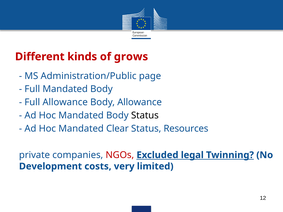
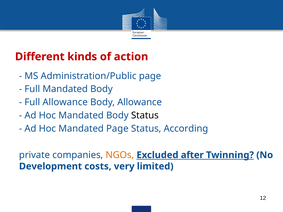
grows: grows -> action (131, 57)
Mandated Clear: Clear -> Page (117, 129)
Resources: Resources -> According (186, 129)
NGOs colour: red -> orange (120, 155)
legal: legal -> after (192, 155)
